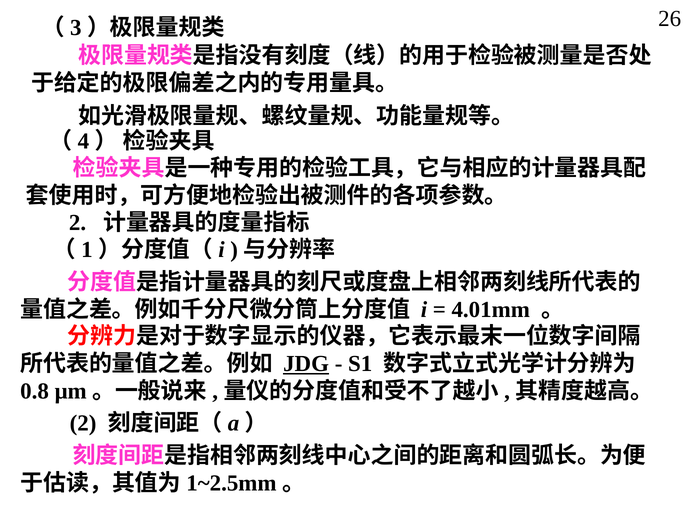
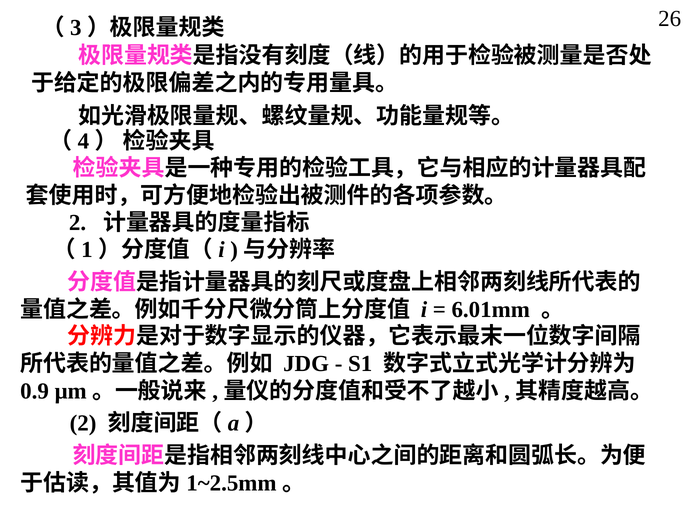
4.01mm: 4.01mm -> 6.01mm (491, 310)
JDG underline: present -> none (306, 364)
0.8: 0.8 -> 0.9 (35, 391)
